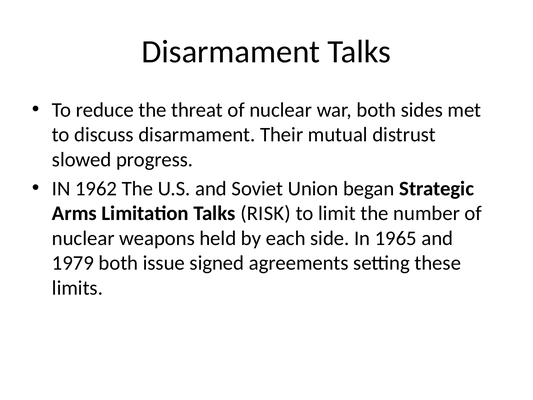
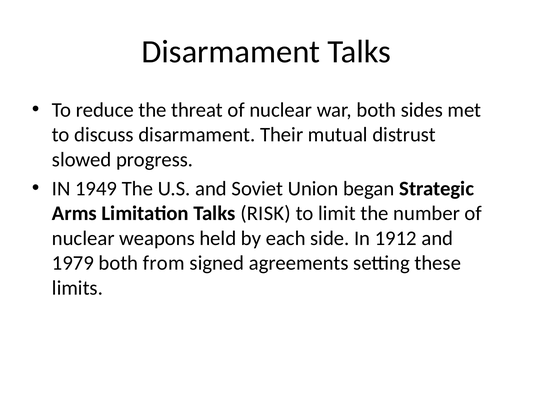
1962: 1962 -> 1949 (96, 188)
1965: 1965 -> 1912 (396, 238)
issue: issue -> from (164, 263)
